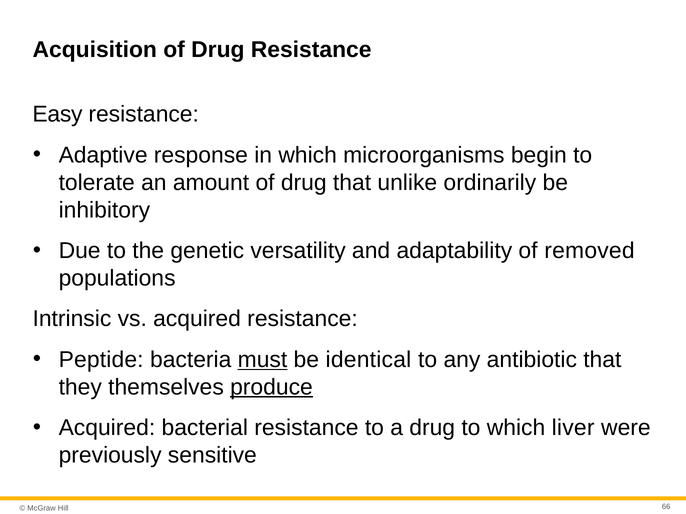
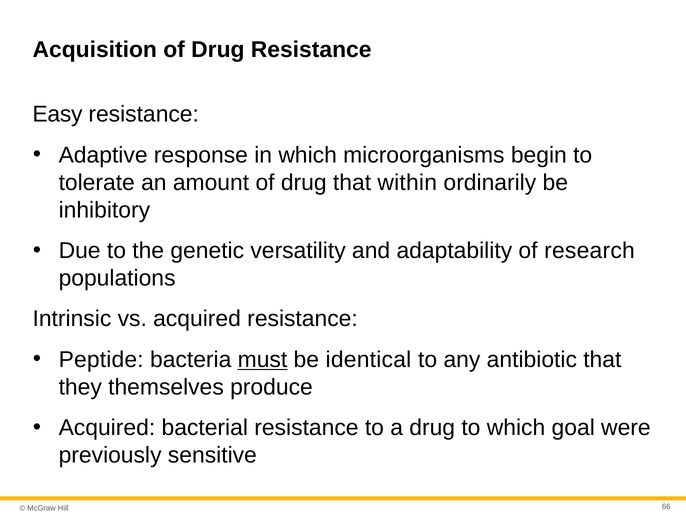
unlike: unlike -> within (407, 183)
removed: removed -> research (589, 251)
produce underline: present -> none (271, 387)
liver: liver -> goal (573, 428)
